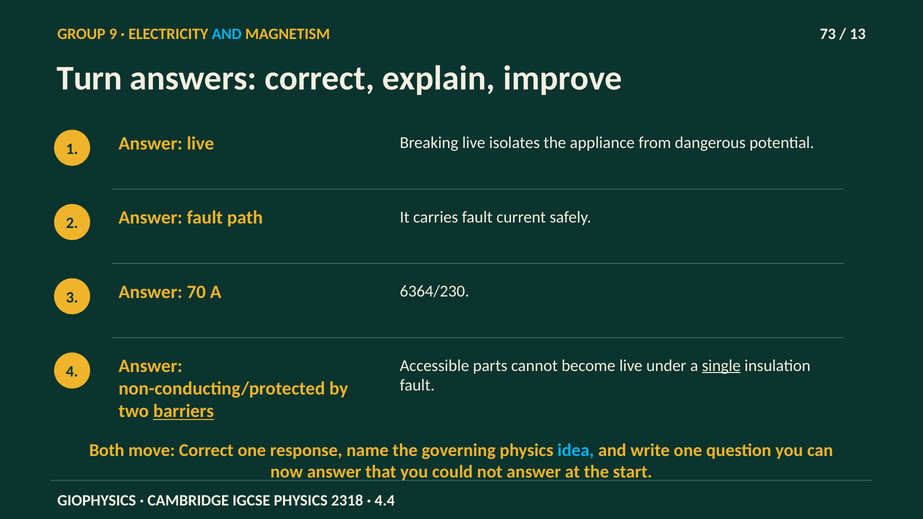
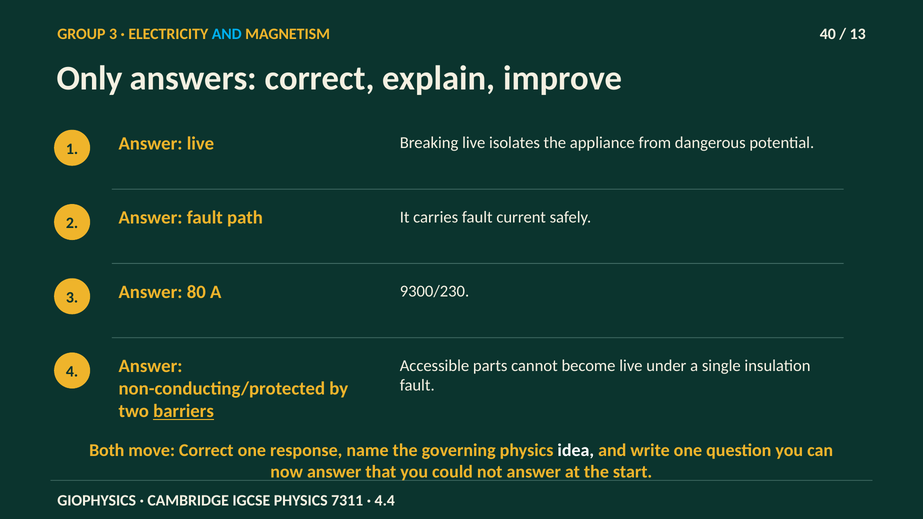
GROUP 9: 9 -> 3 (113, 34)
73: 73 -> 40 (828, 34)
Turn: Turn -> Only (90, 78)
70: 70 -> 80 (196, 292)
6364/230: 6364/230 -> 9300/230 (434, 291)
single underline: present -> none (721, 366)
idea colour: light blue -> white (576, 450)
2318: 2318 -> 7311 (347, 501)
